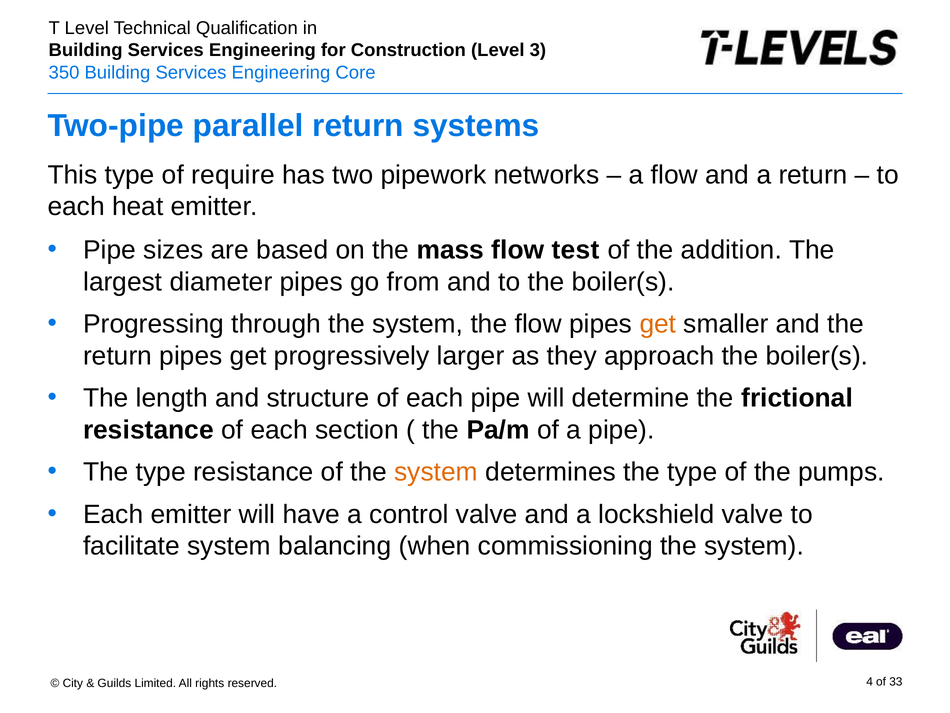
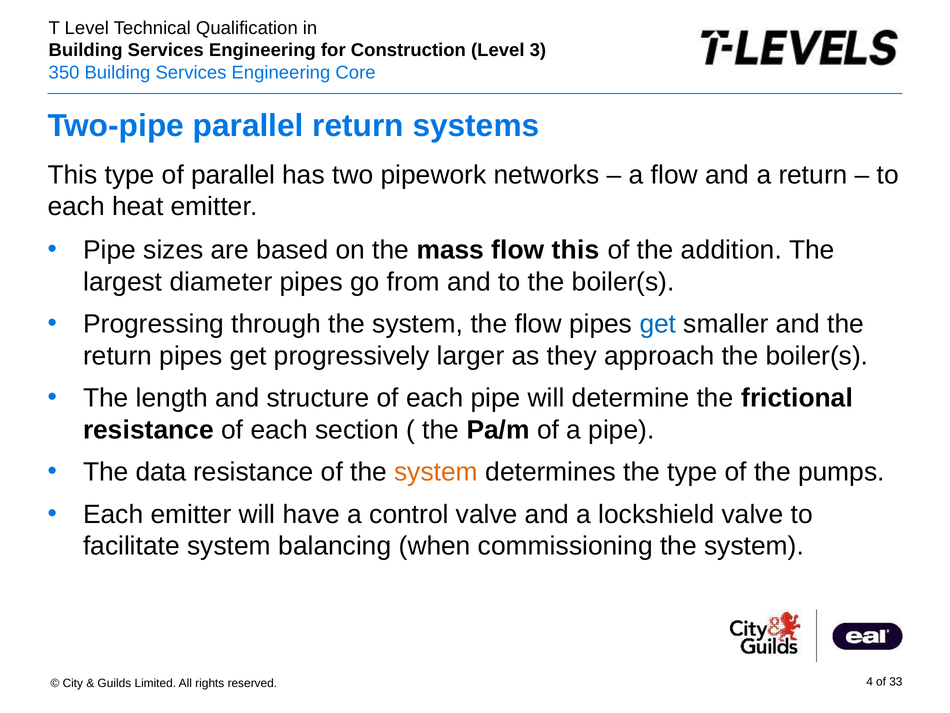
of require: require -> parallel (233, 175)
flow test: test -> this (576, 250)
get colour: orange -> blue (658, 324)
type: type -> data (161, 472)
